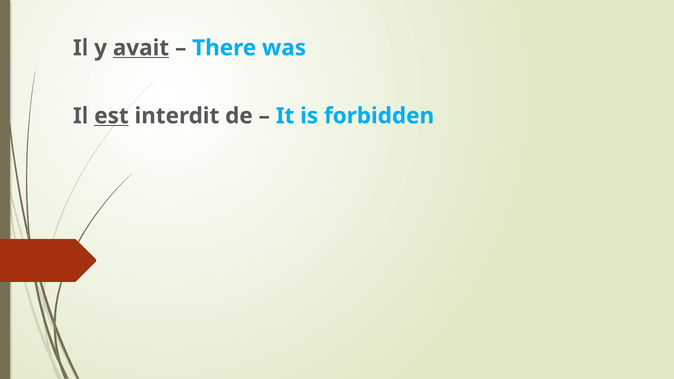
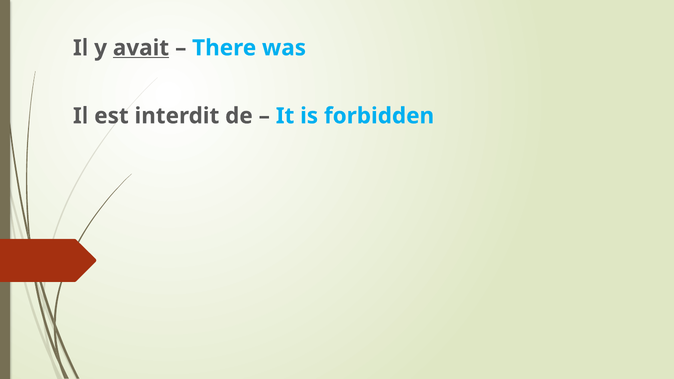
est underline: present -> none (111, 116)
